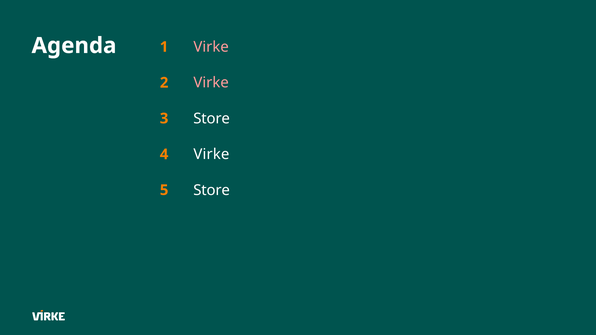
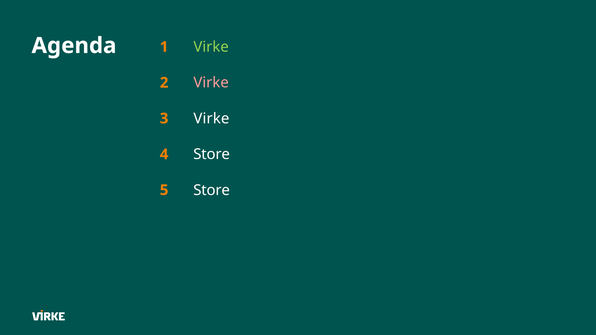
Virke colour: pink -> light green (211, 47)
3 Store: Store -> Virke (211, 119)
4 Virke: Virke -> Store (212, 154)
